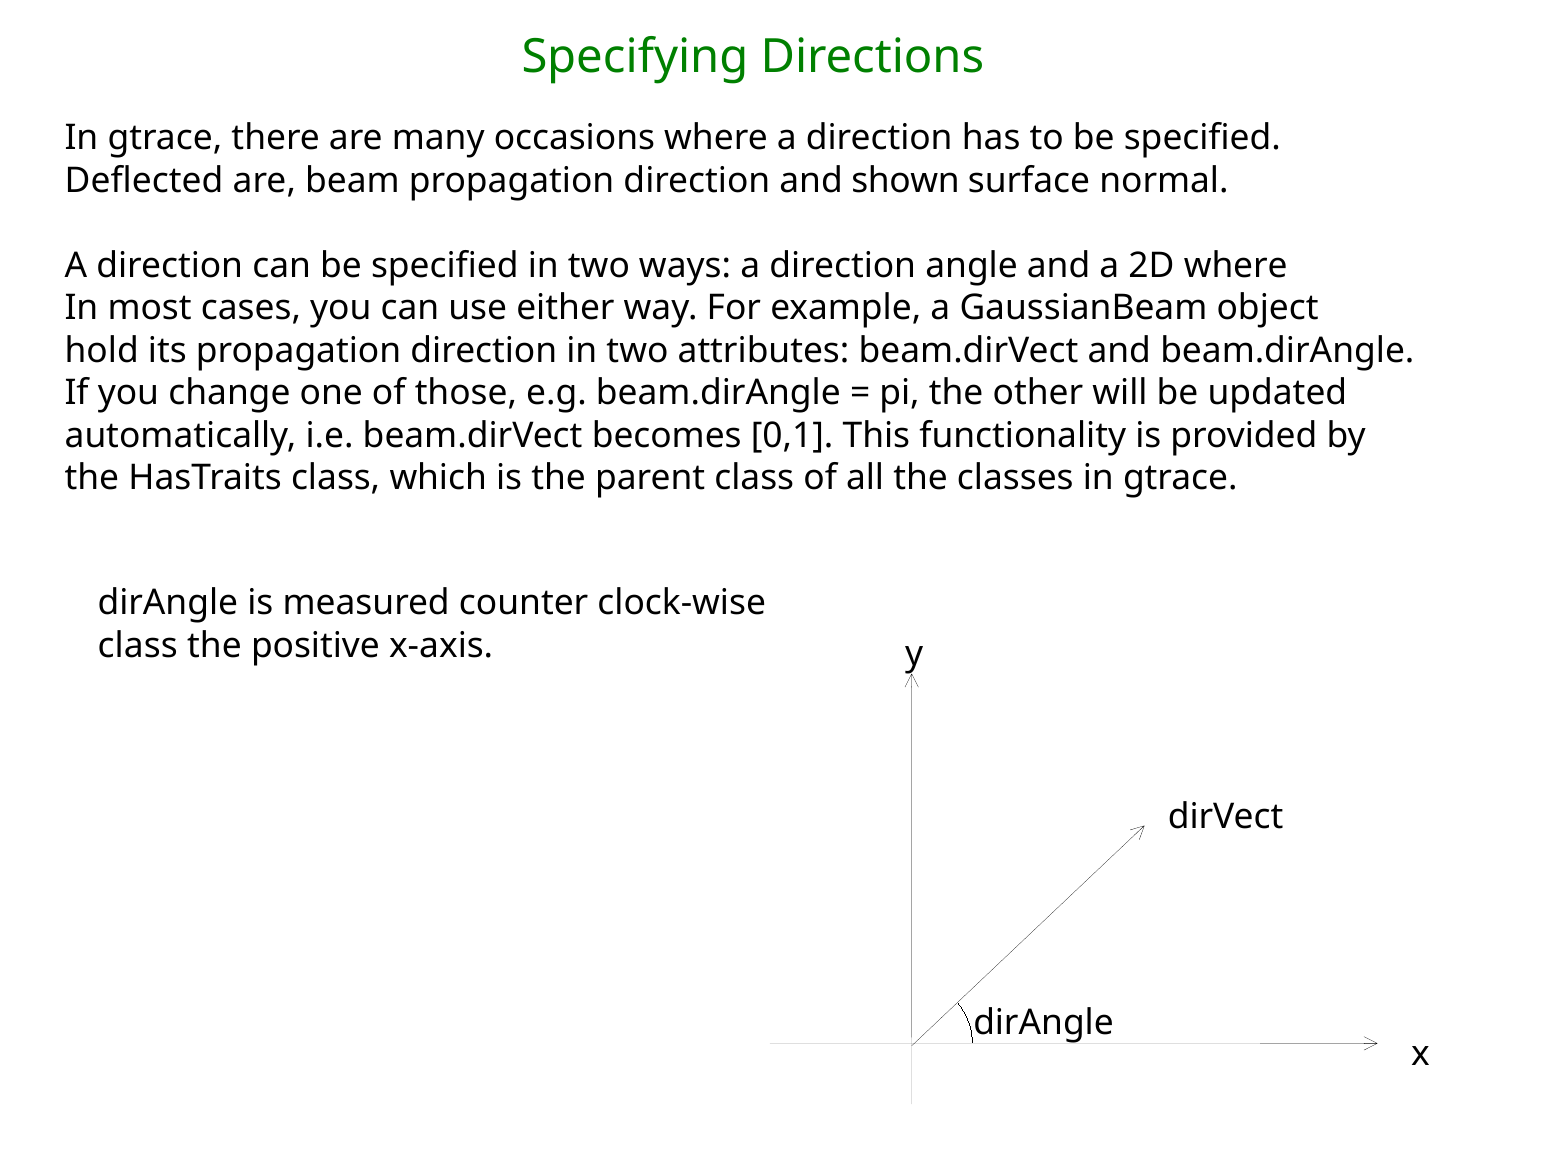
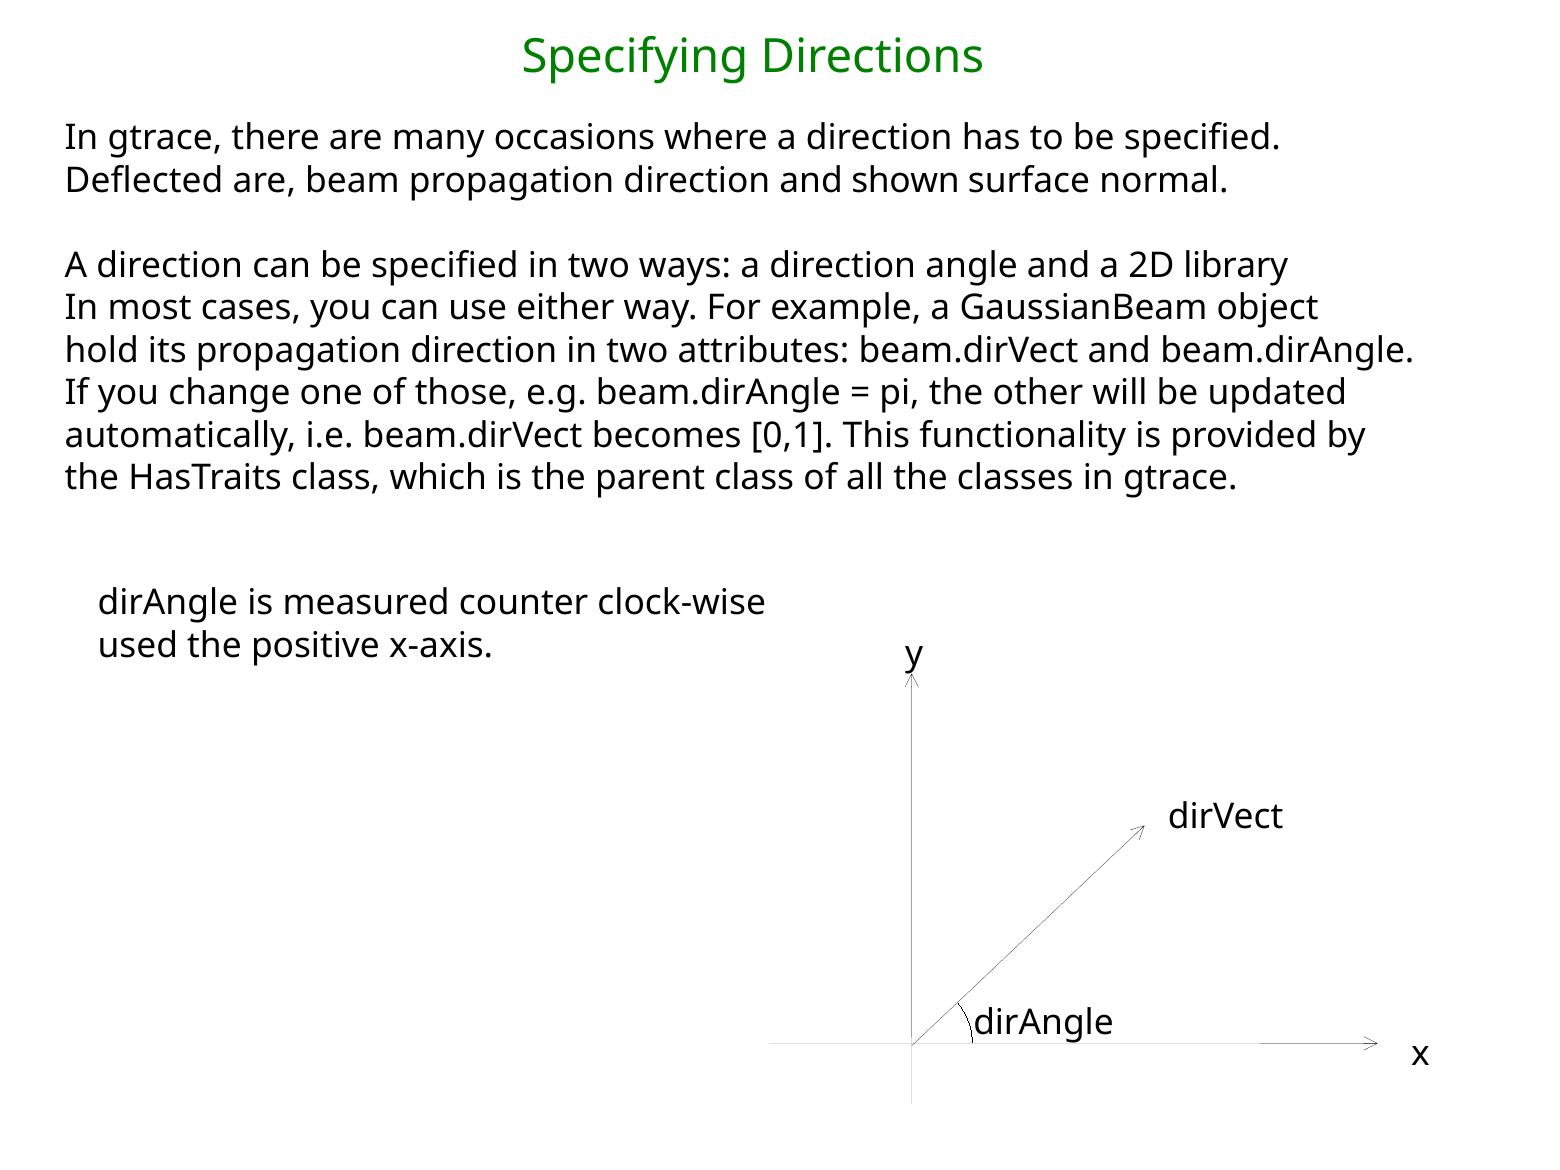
2D where: where -> library (1236, 265)
class: class -> used (138, 645)
